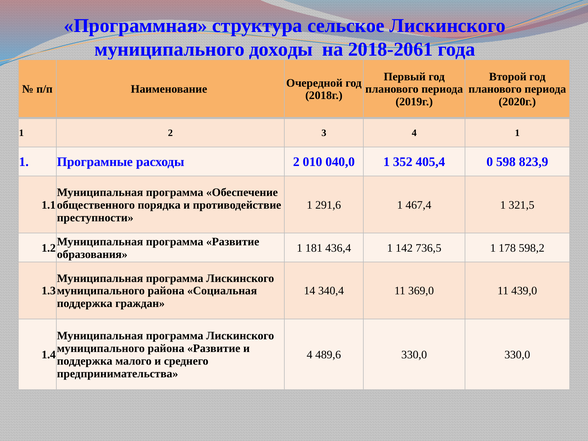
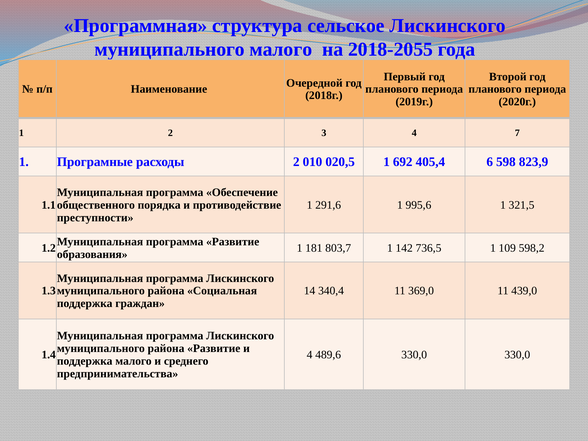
муниципального доходы: доходы -> малого (281, 49)
2018-2061: 2018-2061 -> 2018-2055 (391, 49)
4 1: 1 -> 7 (517, 133)
040,0: 040,0 -> 020,5 (340, 162)
352: 352 -> 692 (403, 162)
0: 0 -> 6 (490, 162)
467,4: 467,4 -> 995,6 (418, 205)
436,4: 436,4 -> 803,7 (338, 248)
178: 178 -> 109 (507, 248)
